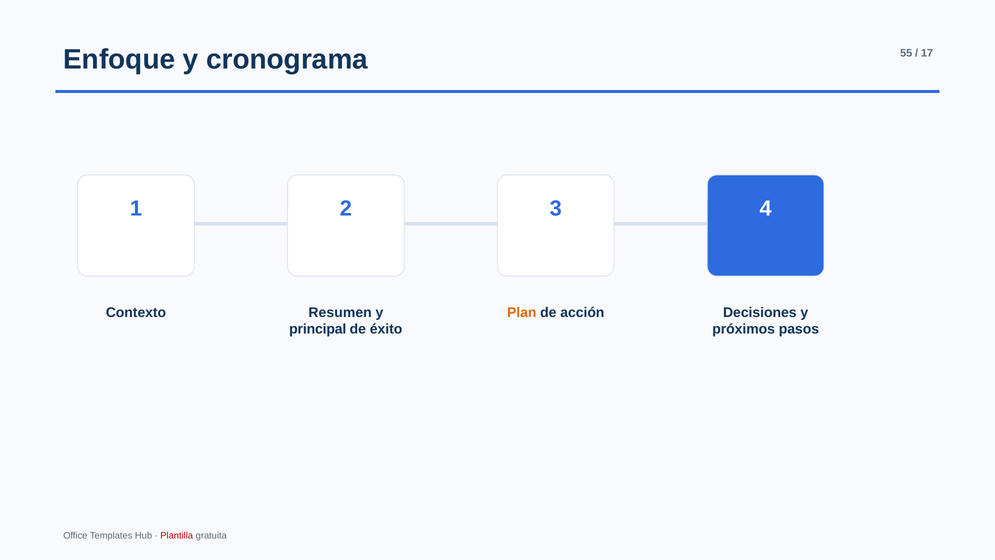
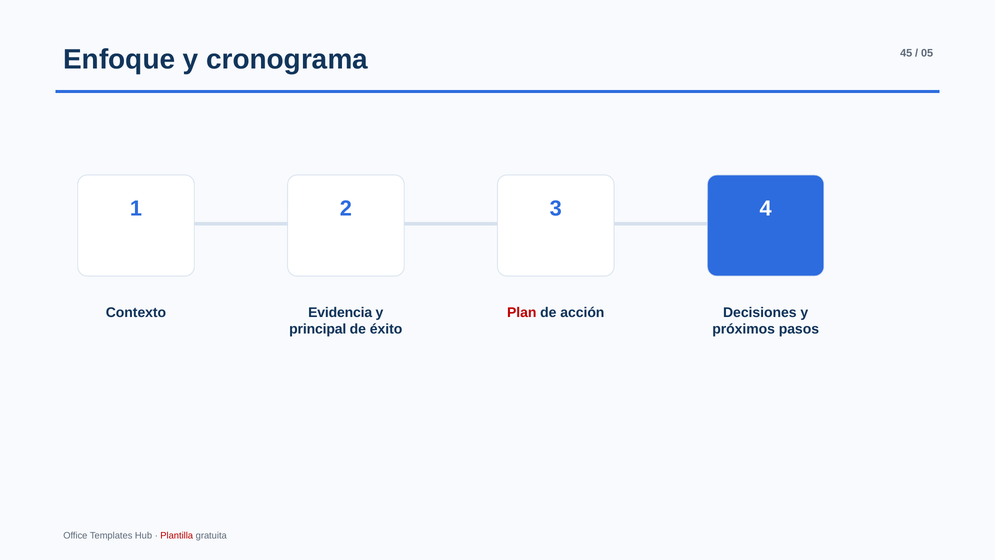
55: 55 -> 45 (906, 53)
17: 17 -> 05 (927, 53)
Resumen: Resumen -> Evidencia (340, 312)
Plan colour: orange -> red (522, 312)
